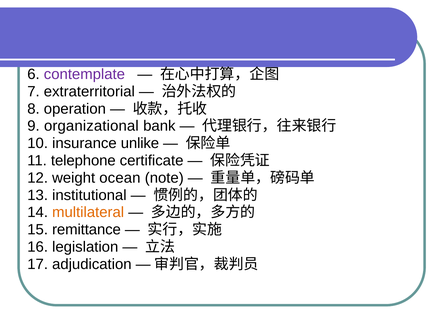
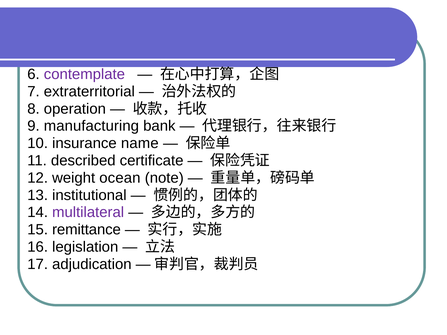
organizational: organizational -> manufacturing (91, 126)
unlike: unlike -> name (140, 143)
telephone: telephone -> described (83, 161)
multilateral colour: orange -> purple (88, 213)
